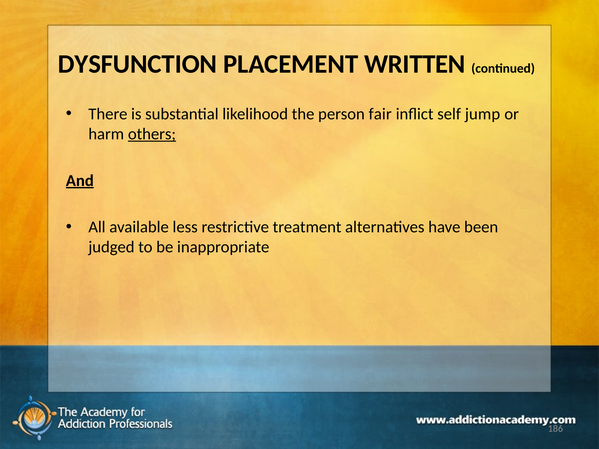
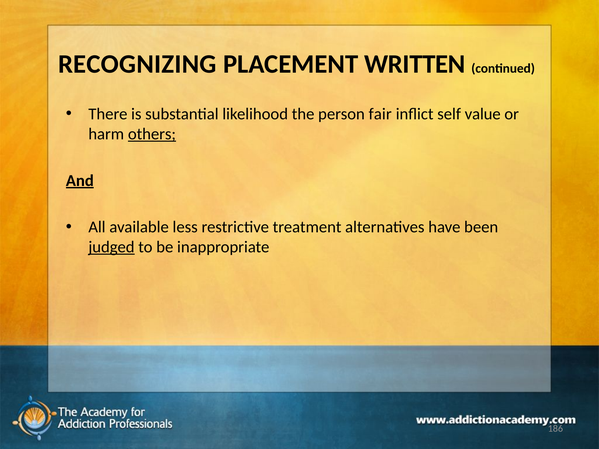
DYSFUNCTION: DYSFUNCTION -> RECOGNIZING (137, 64)
jump: jump -> value (483, 114)
judged underline: none -> present (111, 247)
